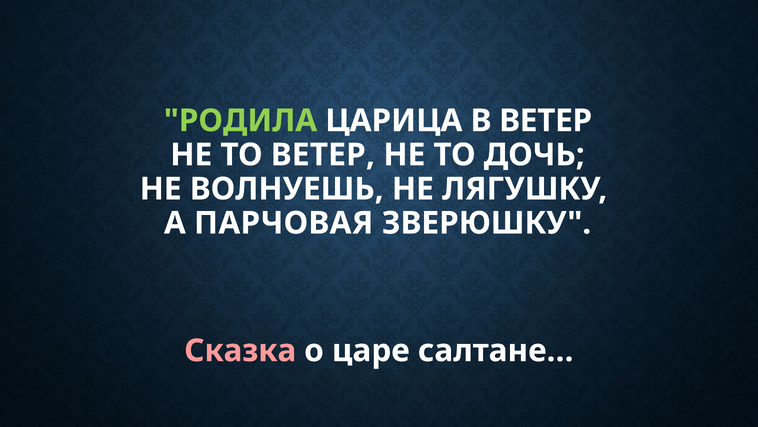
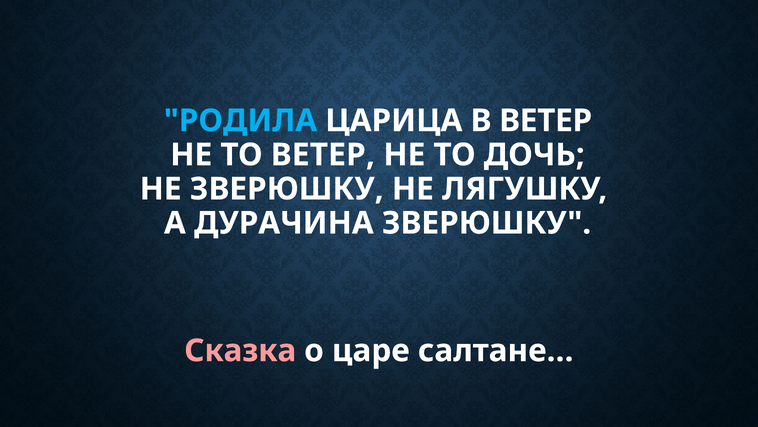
РОДИЛА colour: light green -> light blue (240, 121)
НЕ ВОЛНУЕШЬ: ВОЛНУЕШЬ -> ЗВЕРЮШКУ (287, 189)
ПАРЧОВАЯ: ПАРЧОВАЯ -> ДУРАЧИНА (284, 223)
